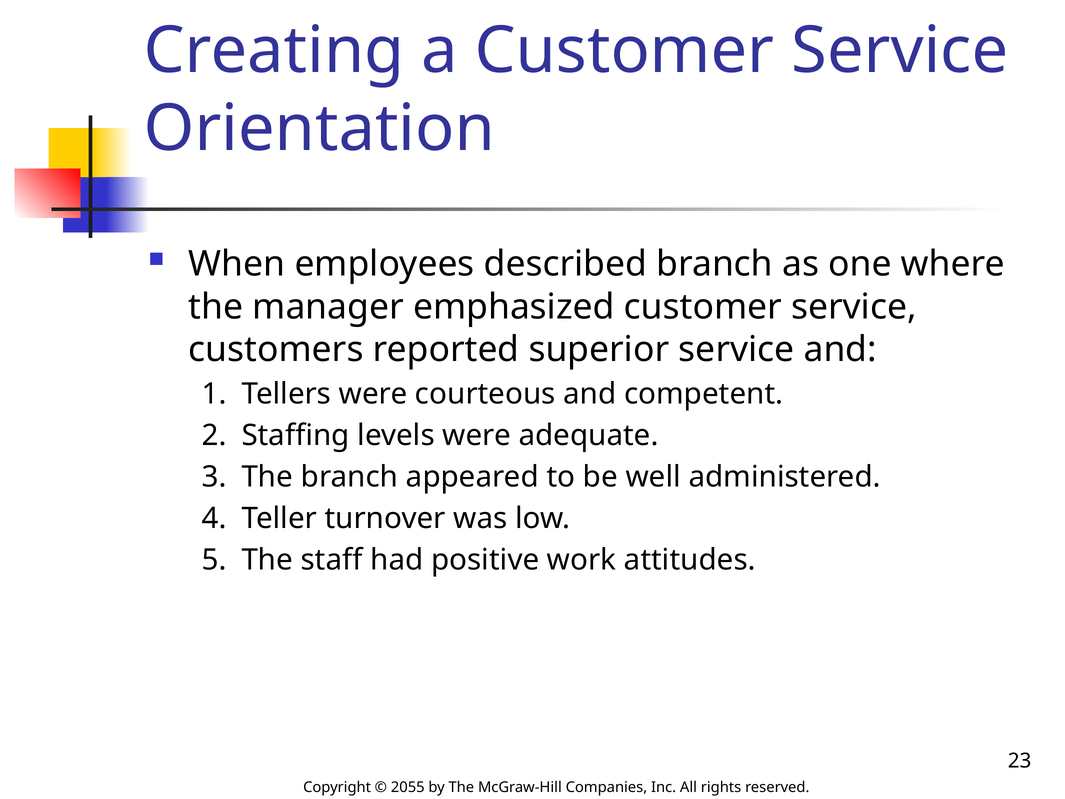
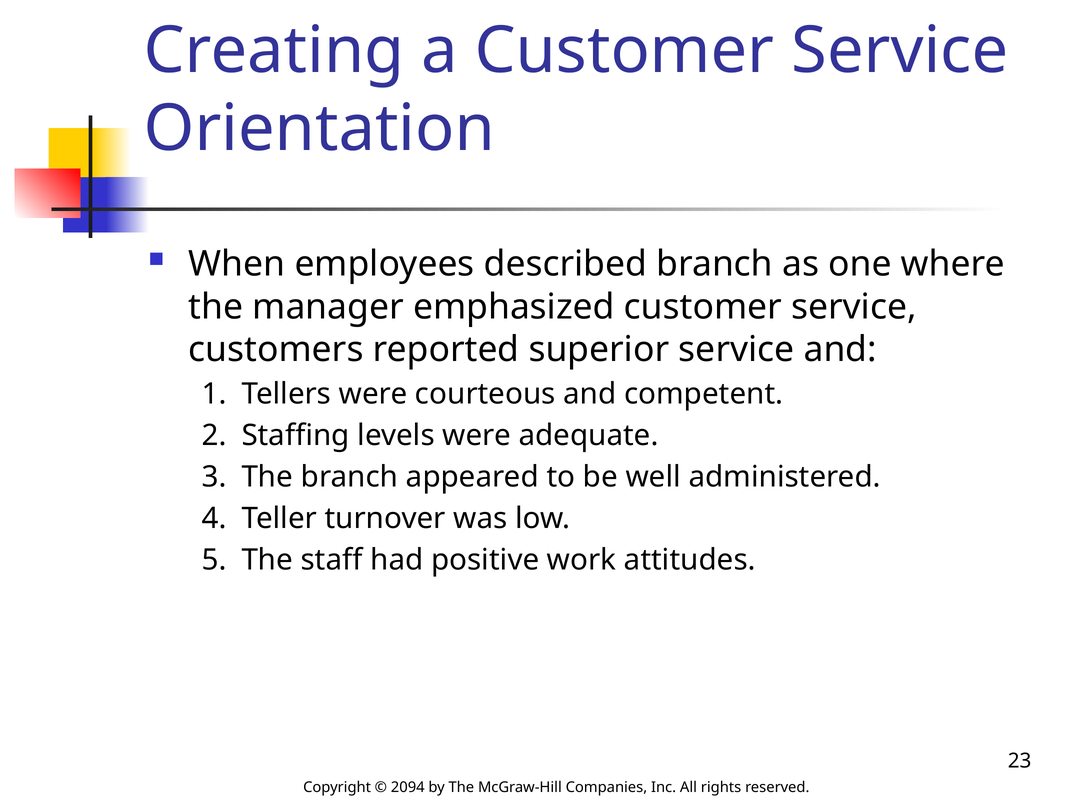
2055: 2055 -> 2094 (408, 787)
